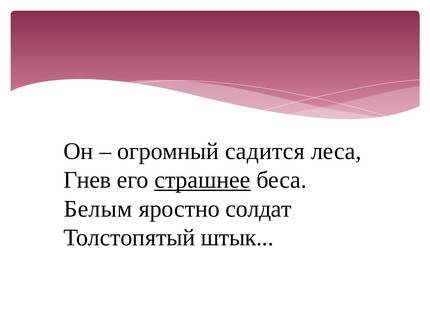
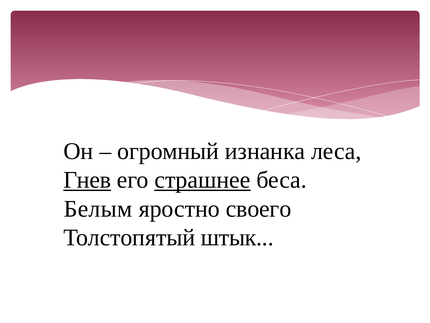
садится: садится -> изнанка (265, 151)
Гнев underline: none -> present (87, 180)
солдат: солдат -> своего (258, 208)
